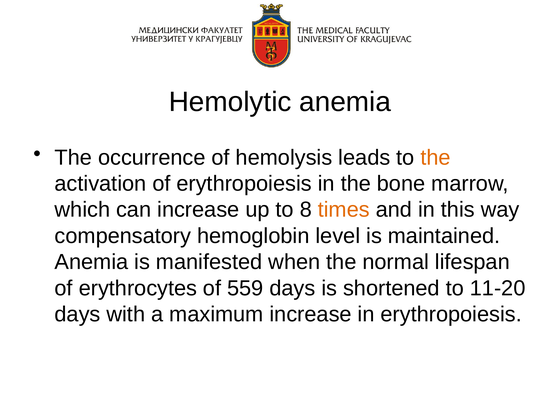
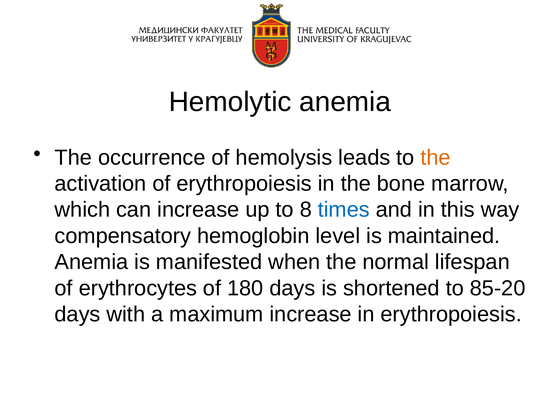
times colour: orange -> blue (344, 210)
559: 559 -> 180 (245, 288)
11-20: 11-20 -> 85-20 (498, 288)
